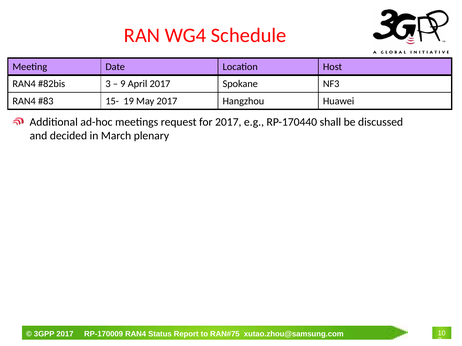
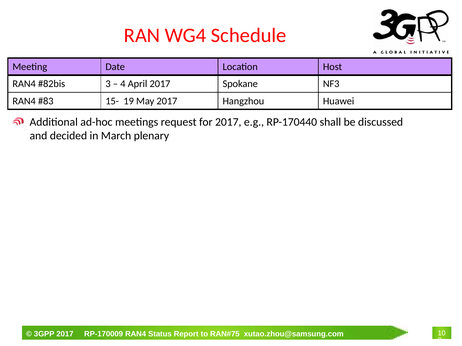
9: 9 -> 4 (123, 84)
